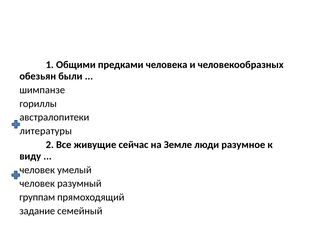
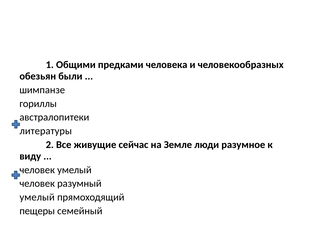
группам: группам -> умелый (37, 197)
задание: задание -> пещеры (37, 211)
